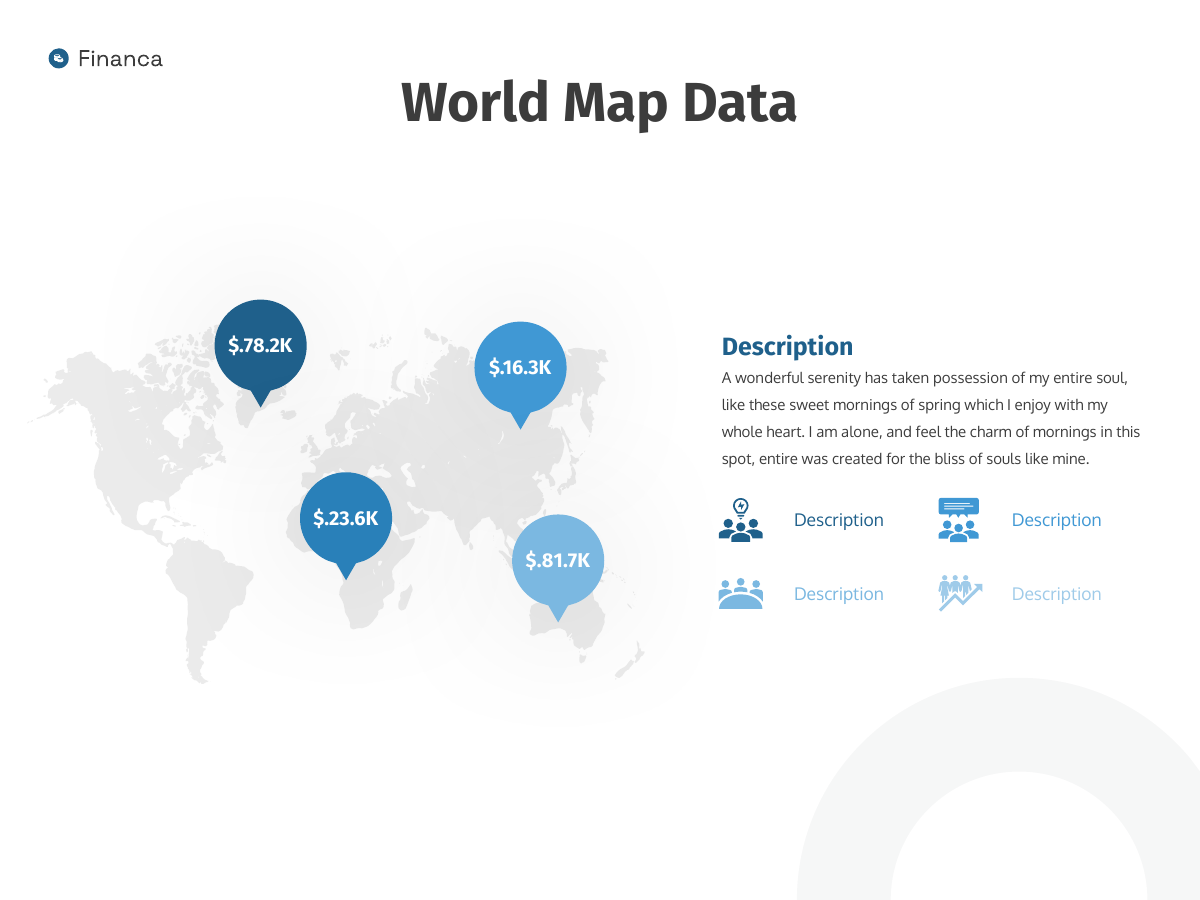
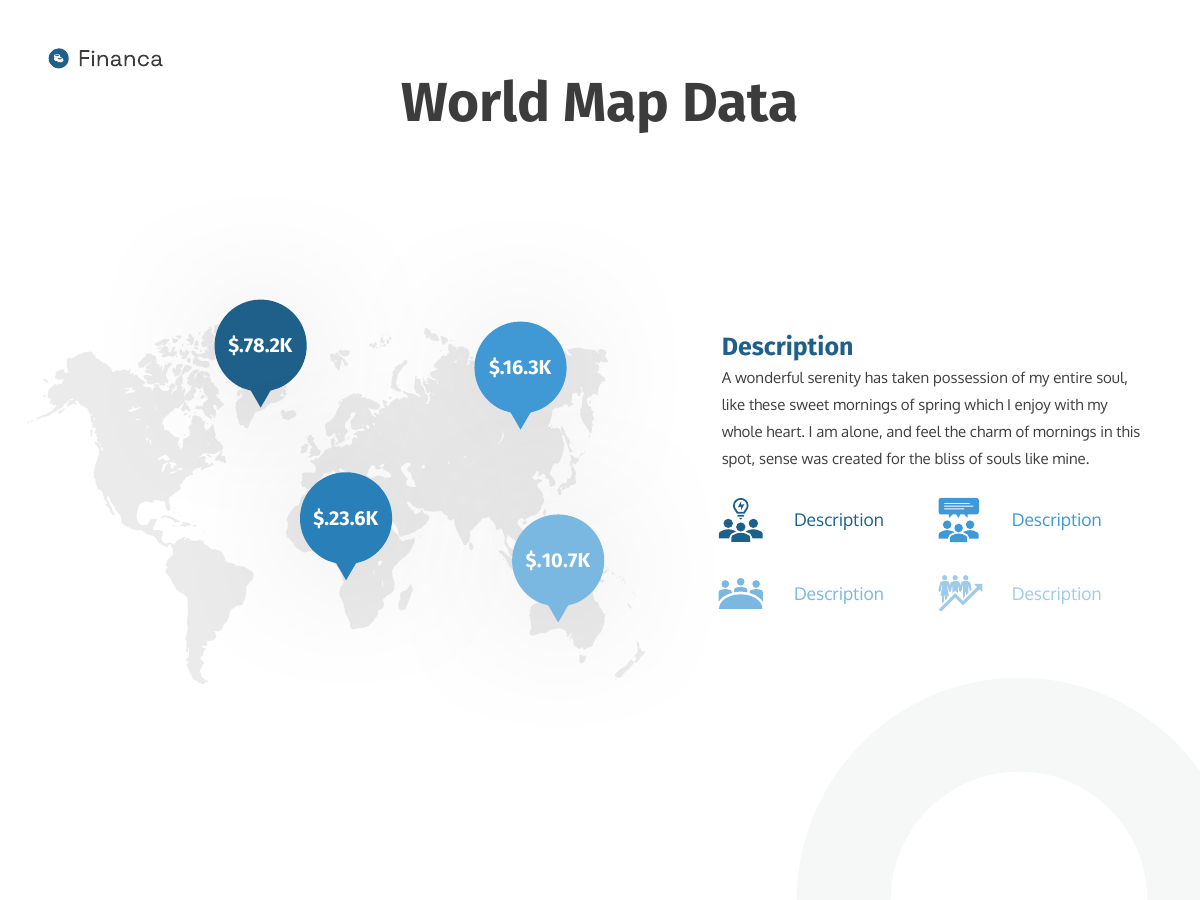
spot entire: entire -> sense (778, 460)
$.81.7K: $.81.7K -> $.10.7K (558, 561)
